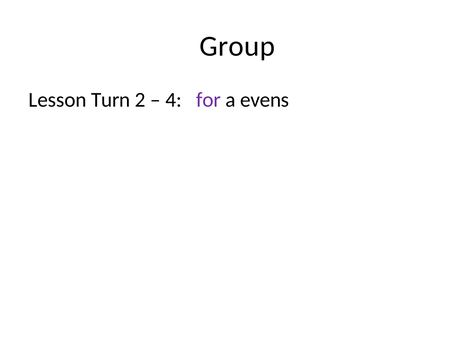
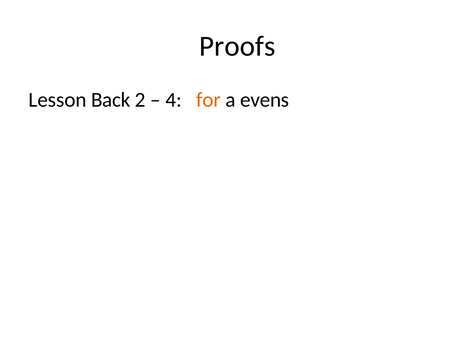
Group: Group -> Proofs (237, 46)
Turn: Turn -> Back (111, 100)
for colour: purple -> orange (208, 100)
